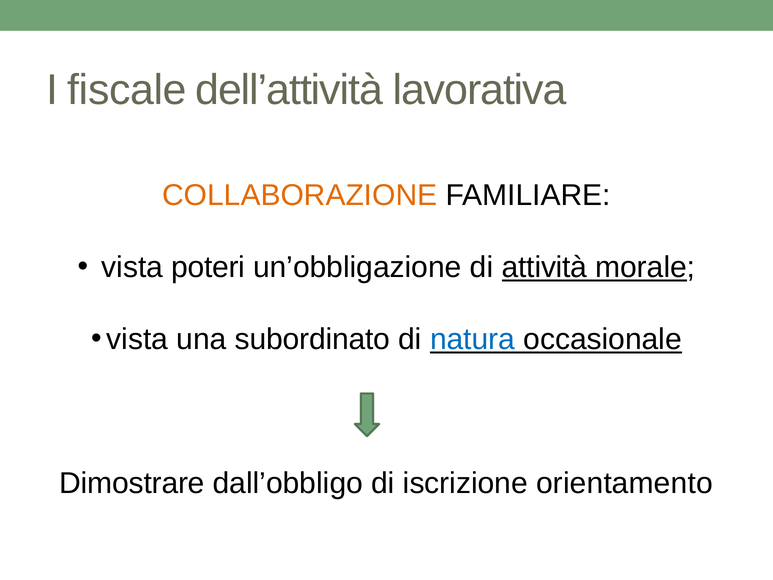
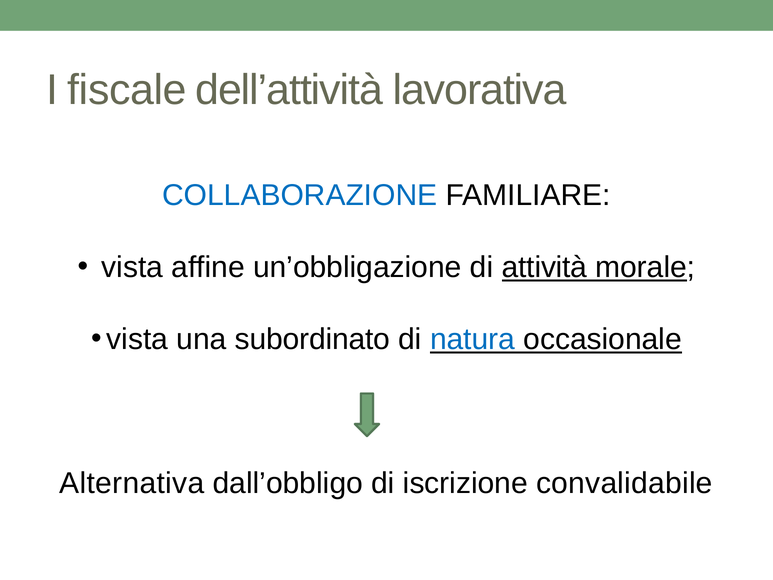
COLLABORAZIONE colour: orange -> blue (300, 195)
poteri: poteri -> affine (208, 267)
Dimostrare: Dimostrare -> Alternativa (132, 483)
orientamento: orientamento -> convalidabile (624, 483)
